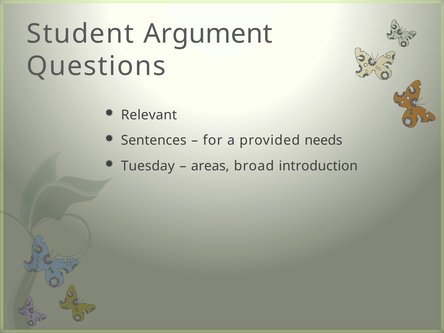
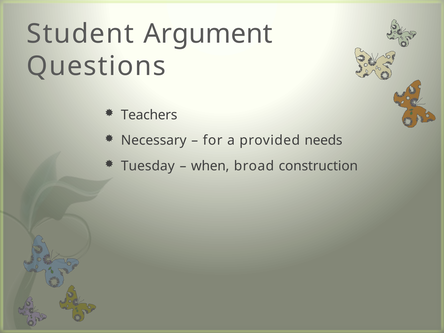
Relevant: Relevant -> Teachers (149, 115)
Sentences: Sentences -> Necessary (154, 140)
areas: areas -> when (210, 166)
introduction: introduction -> construction (318, 166)
